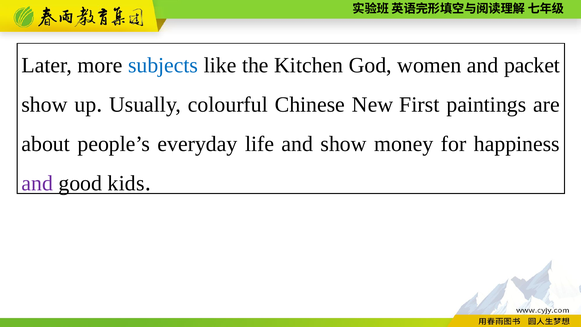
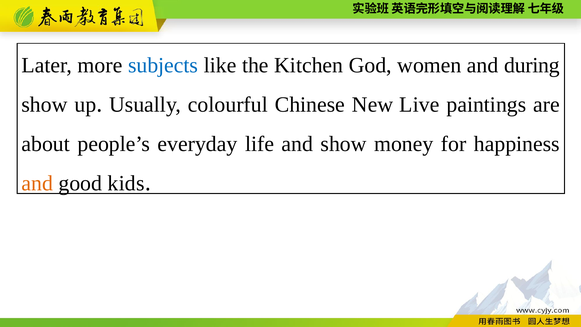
packet: packet -> during (532, 65)
First: First -> Live (419, 105)
and colour: purple -> orange (37, 183)
